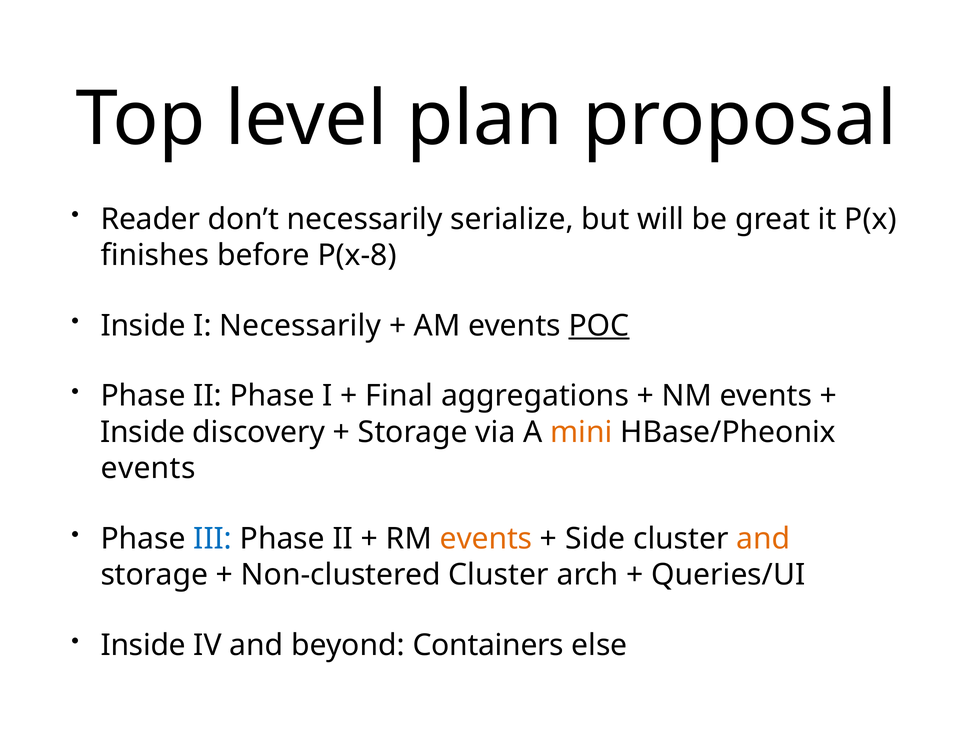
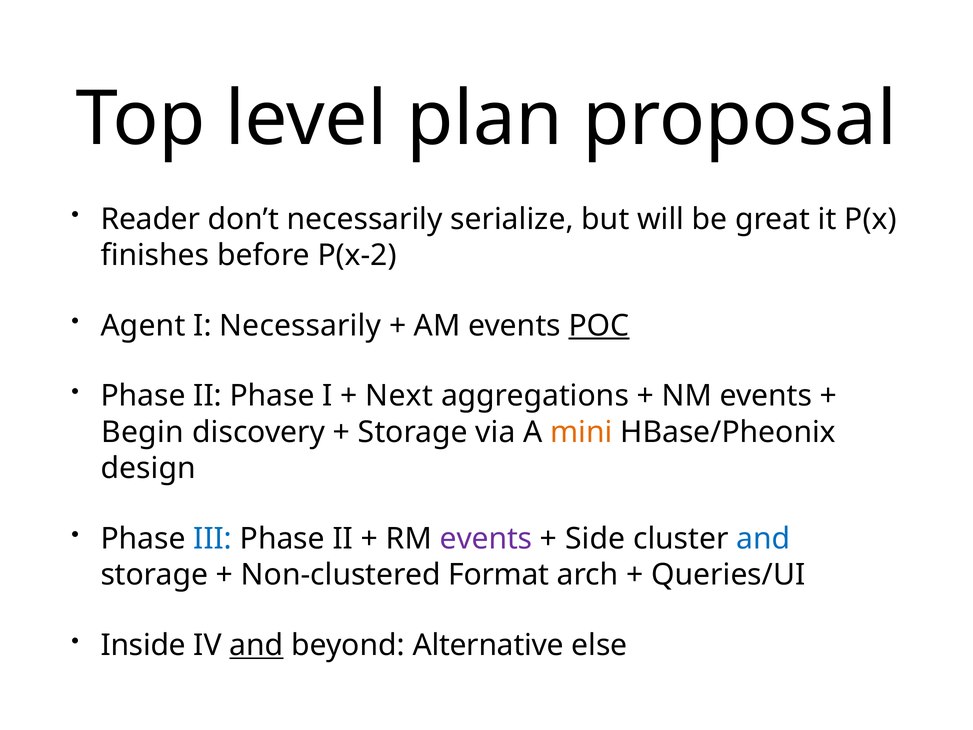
P(x-8: P(x-8 -> P(x-2 (357, 255)
Inside: Inside -> Agent (143, 326)
Final: Final -> Next (399, 396)
Inside: Inside -> Begin (142, 432)
events: events -> design (148, 468)
events colour: orange -> purple (486, 539)
and colour: orange -> blue (763, 539)
Non-clustered Cluster: Cluster -> Format (499, 575)
and underline: none -> present (256, 645)
Containers: Containers -> Alternative (488, 645)
